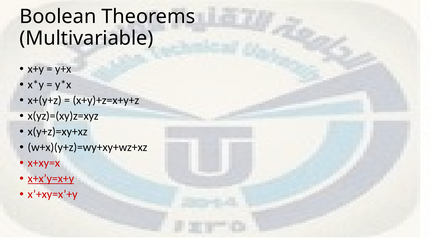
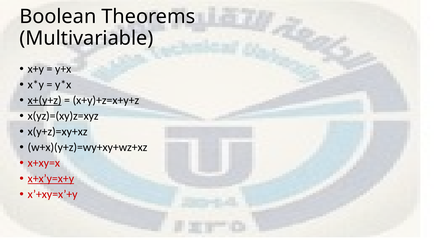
x+(y+z underline: none -> present (45, 100)
